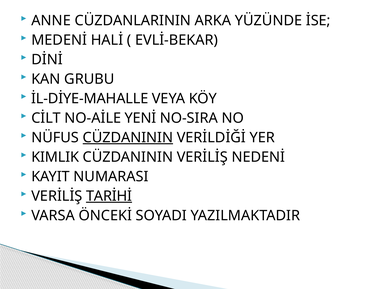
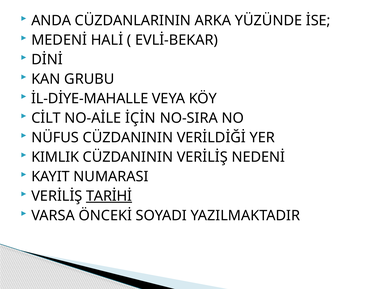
ANNE: ANNE -> ANDA (51, 21)
YENİ: YENİ -> İÇİN (140, 118)
CÜZDANININ underline: present -> none (128, 138)
